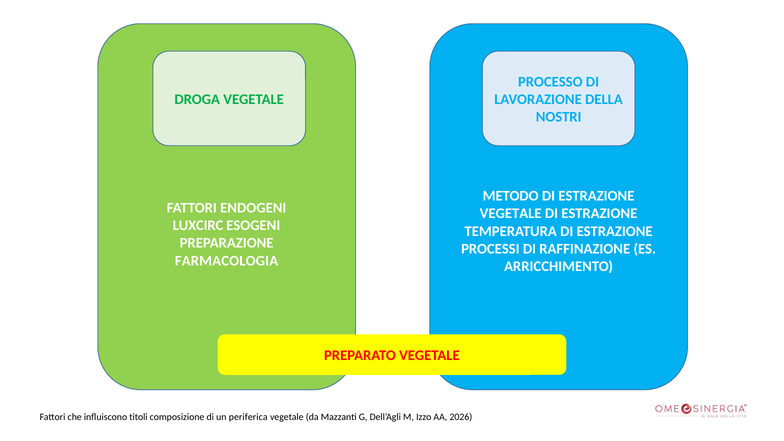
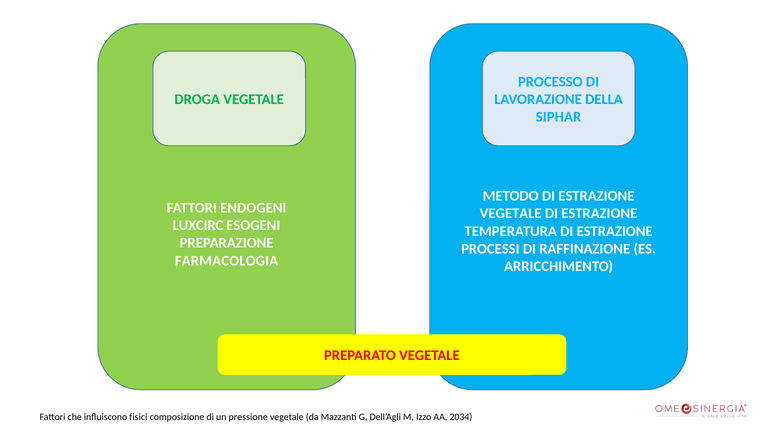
NOSTRI: NOSTRI -> SIPHAR (559, 117)
titoli: titoli -> fisici (138, 417)
periferica: periferica -> pressione (248, 417)
2026: 2026 -> 2034 (461, 417)
